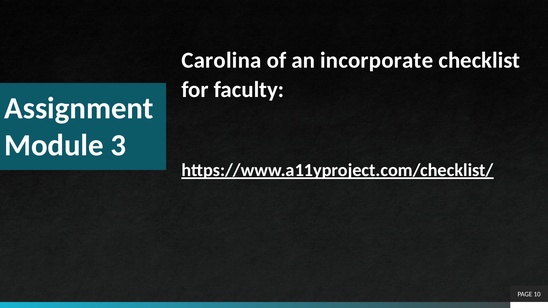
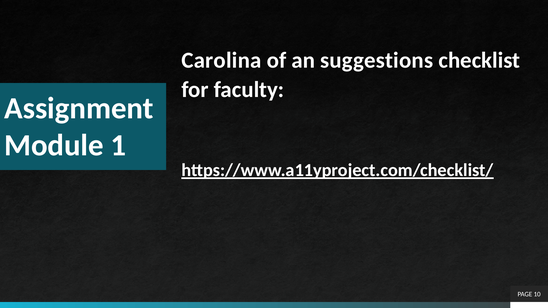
incorporate: incorporate -> suggestions (377, 60)
3: 3 -> 1 (118, 146)
